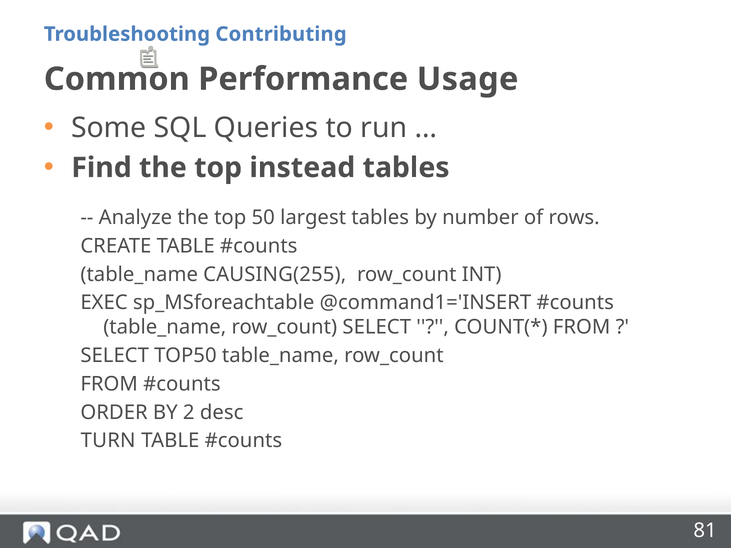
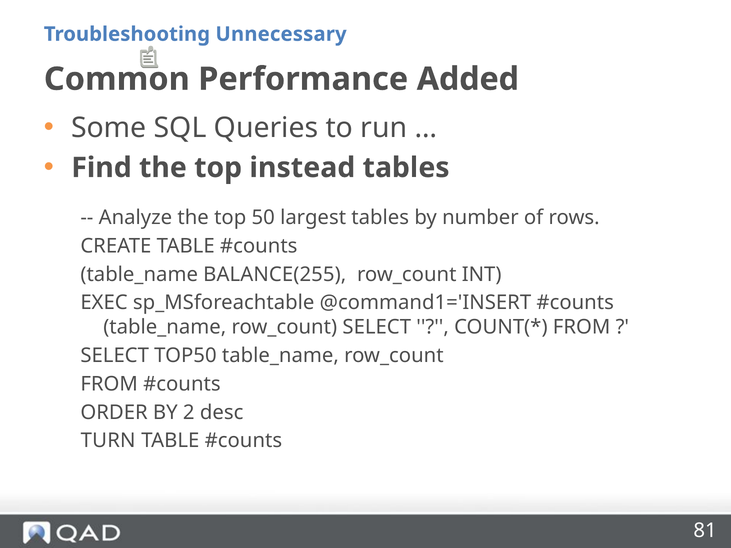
Contributing: Contributing -> Unnecessary (281, 34)
Usage: Usage -> Added (468, 79)
CAUSING(255: CAUSING(255 -> BALANCE(255 (275, 274)
